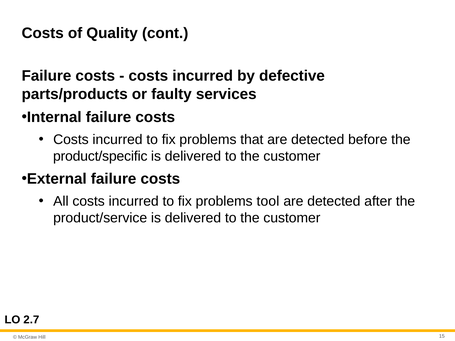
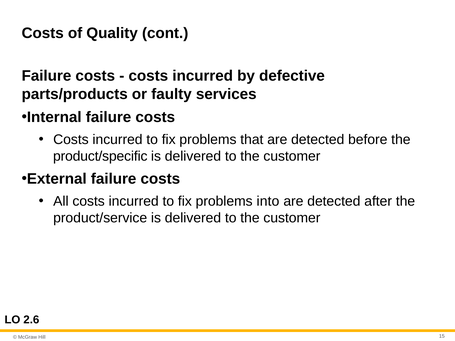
tool: tool -> into (268, 201)
2.7: 2.7 -> 2.6 (31, 320)
